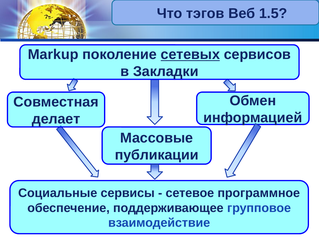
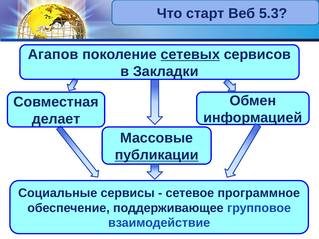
тэгов: тэгов -> старт (205, 14)
1.5: 1.5 -> 5.3 (273, 14)
Markup: Markup -> Агапов (53, 55)
публикации underline: none -> present (157, 155)
